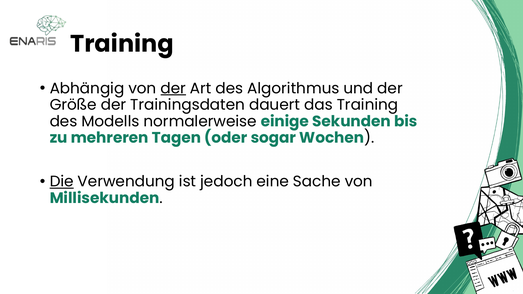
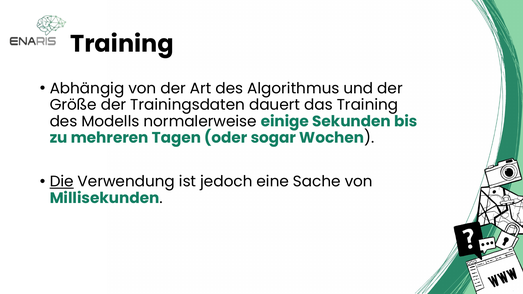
der underline: present -> none (173, 88)
